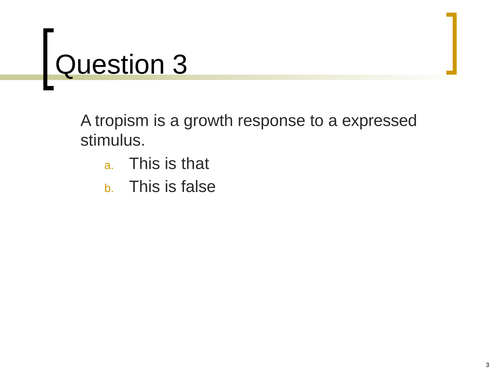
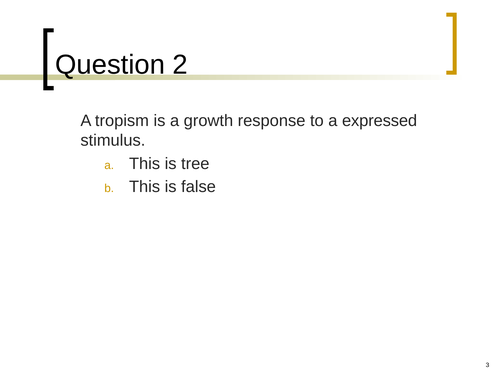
Question 3: 3 -> 2 (180, 65)
that: that -> tree (195, 163)
